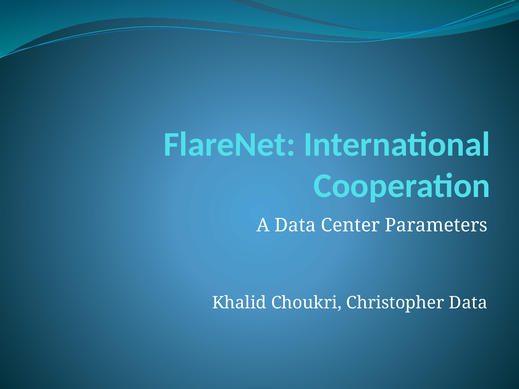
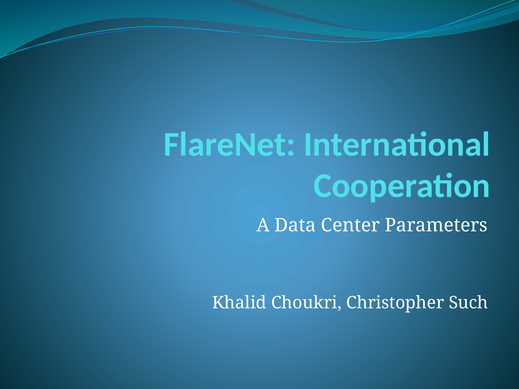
Christopher Data: Data -> Such (468, 303)
